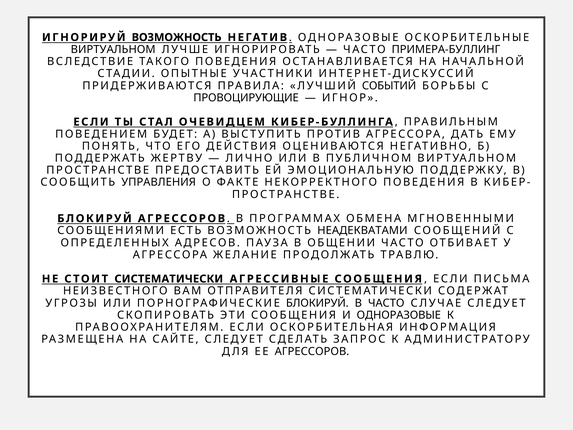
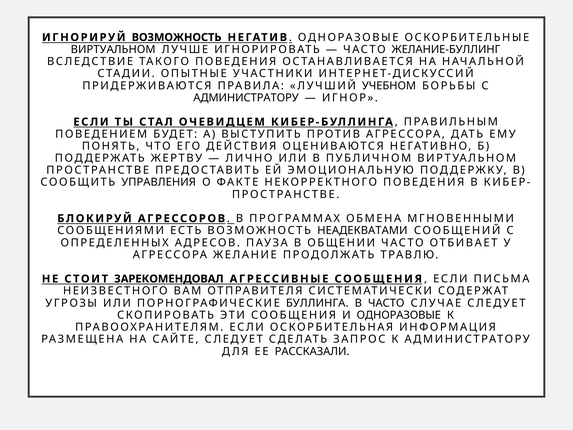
ПРИМЕРА-БУЛЛИНГ: ПРИМЕРА-БУЛЛИНГ -> ЖЕЛАНИЕ-БУЛЛИНГ (446, 49)
СОБЫТИЙ: СОБЫТИЙ -> УЧЕБНОМ (389, 86)
ПРОВОЦИРУЮЩИЕ: ПРОВОЦИРУЮЩИЕ -> АДМИНИСТРАТОРУ (246, 98)
СТОИТ СИСТЕМАТИЧЕСКИ: СИСТЕМАТИЧЕСКИ -> ЗАРЕКОМЕНДОВАЛ (169, 279)
ПОРНОГРАФИЧЕСКИЕ БЛОКИРУЙ: БЛОКИРУЙ -> БУЛЛИНГА (317, 303)
ЕЕ АГРЕССОРОВ: АГРЕССОРОВ -> РАССКАЗАЛИ (312, 351)
